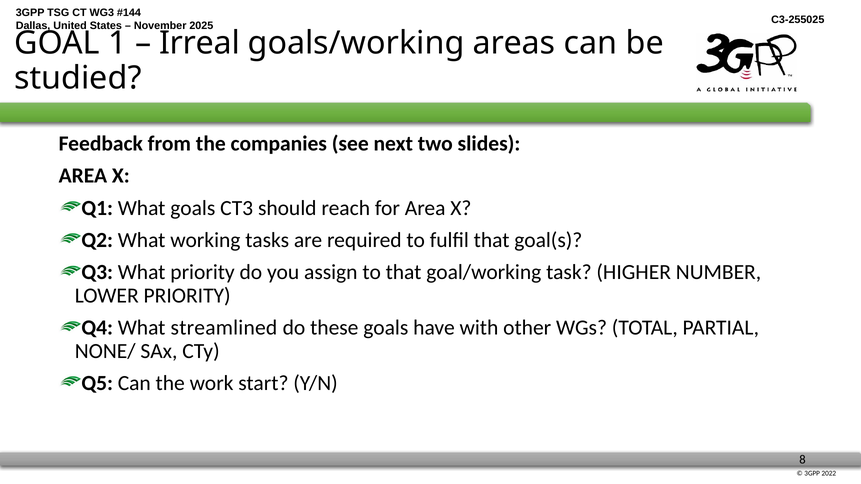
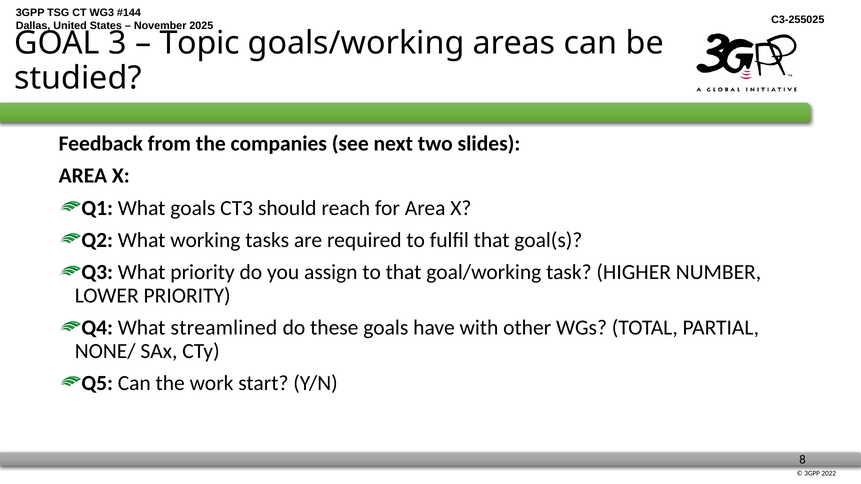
1: 1 -> 3 (117, 43)
Irreal: Irreal -> Topic (200, 43)
